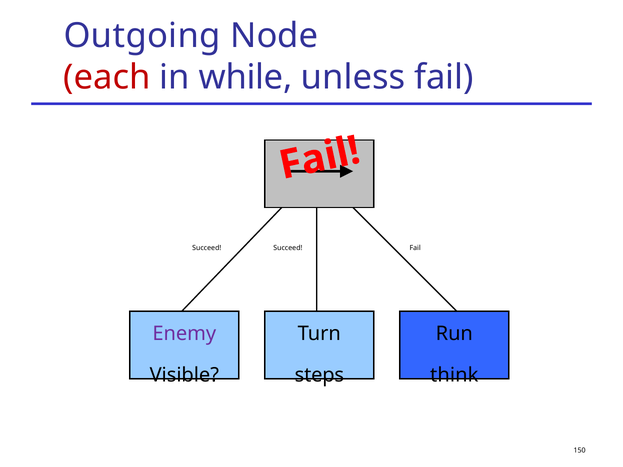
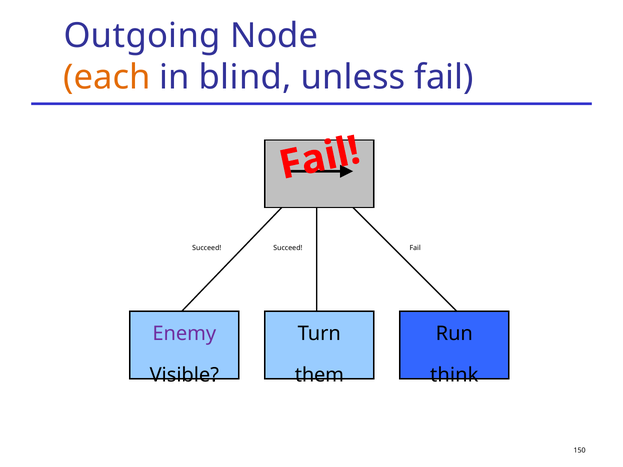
each colour: red -> orange (107, 77)
while: while -> blind (245, 77)
steps: steps -> them (319, 375)
